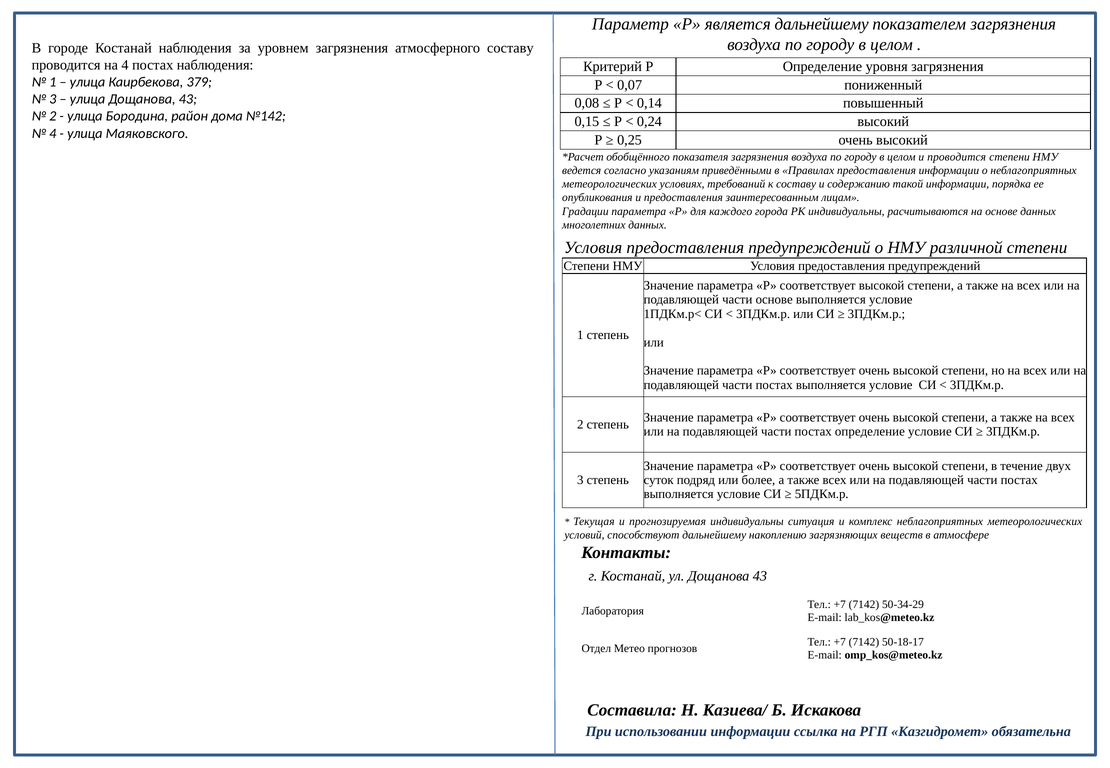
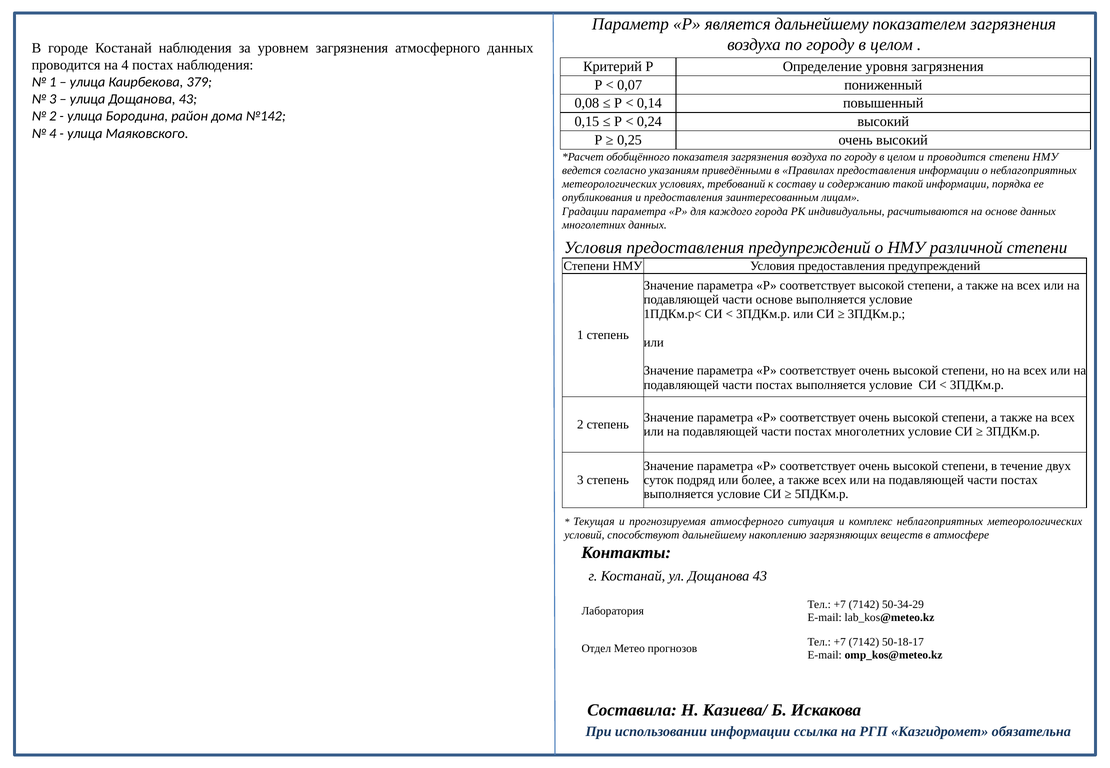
атмосферного составу: составу -> данных (510, 48)
постах определение: определение -> многолетних (870, 432)
прогнозируемая индивидуальны: индивидуальны -> атмосферного (747, 522)
